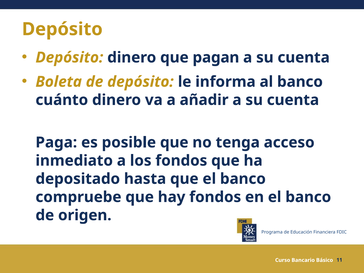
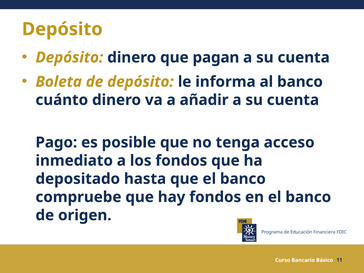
Paga: Paga -> Pago (56, 142)
